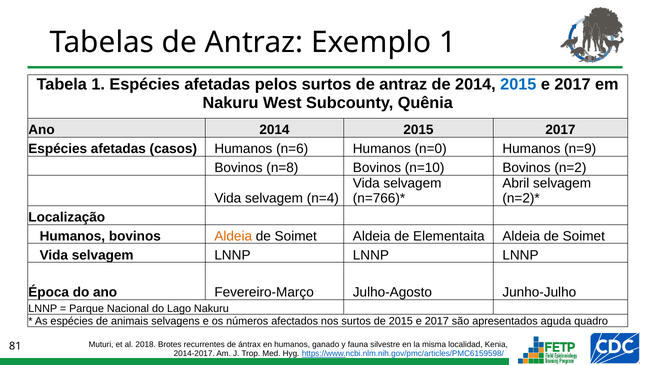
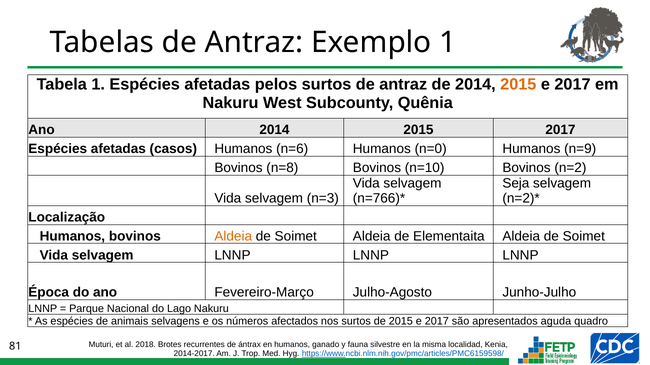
2015 colour: blue -> orange (518, 85)
Abril: Abril -> Seja (516, 184)
n=4: n=4 -> n=3 (323, 199)
